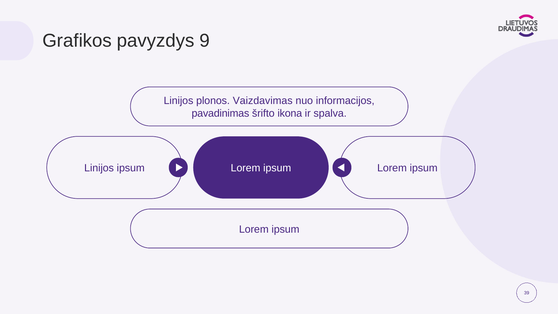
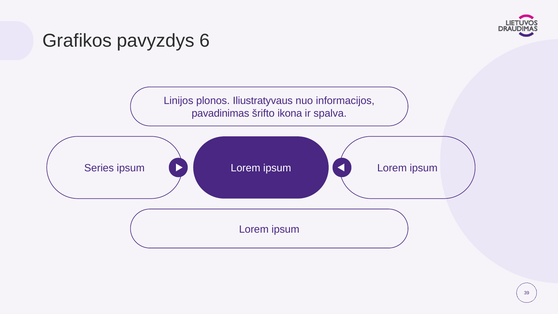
9: 9 -> 6 (205, 41)
Vaizdavimas: Vaizdavimas -> Iliustratyvaus (263, 101)
Linijos: Linijos -> Series (99, 168)
